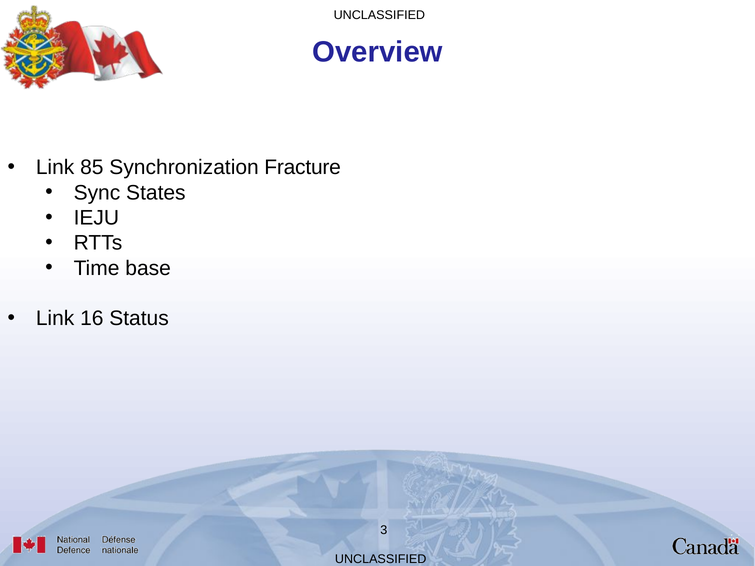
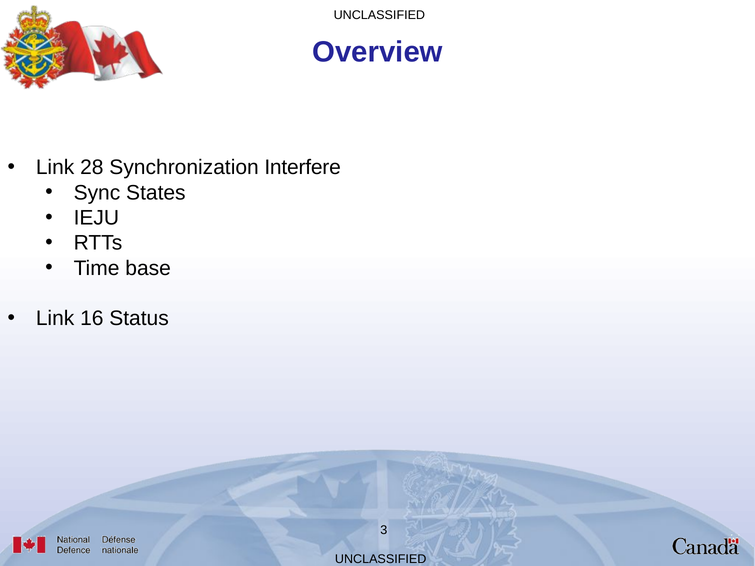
85: 85 -> 28 (92, 168)
Fracture: Fracture -> Interfere (303, 168)
